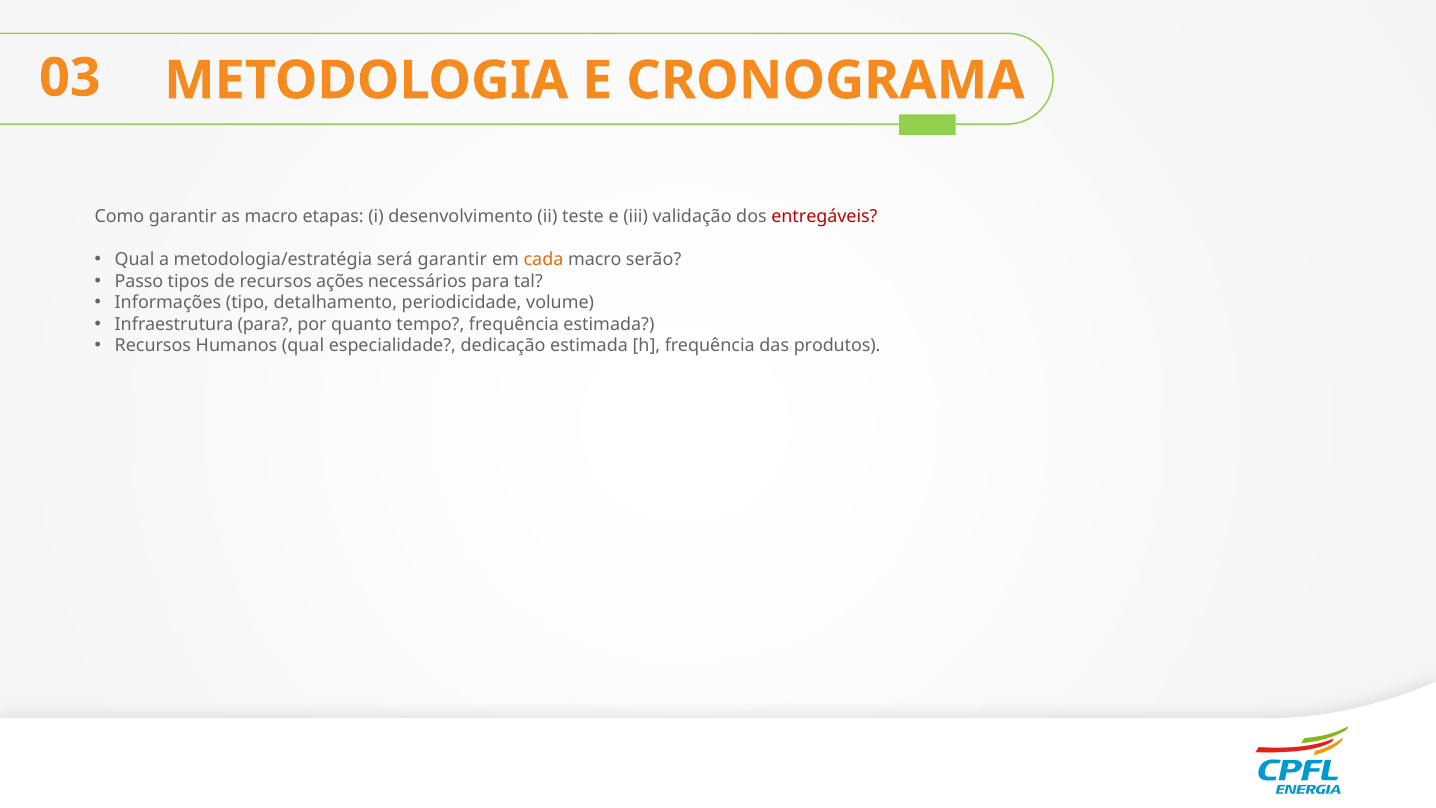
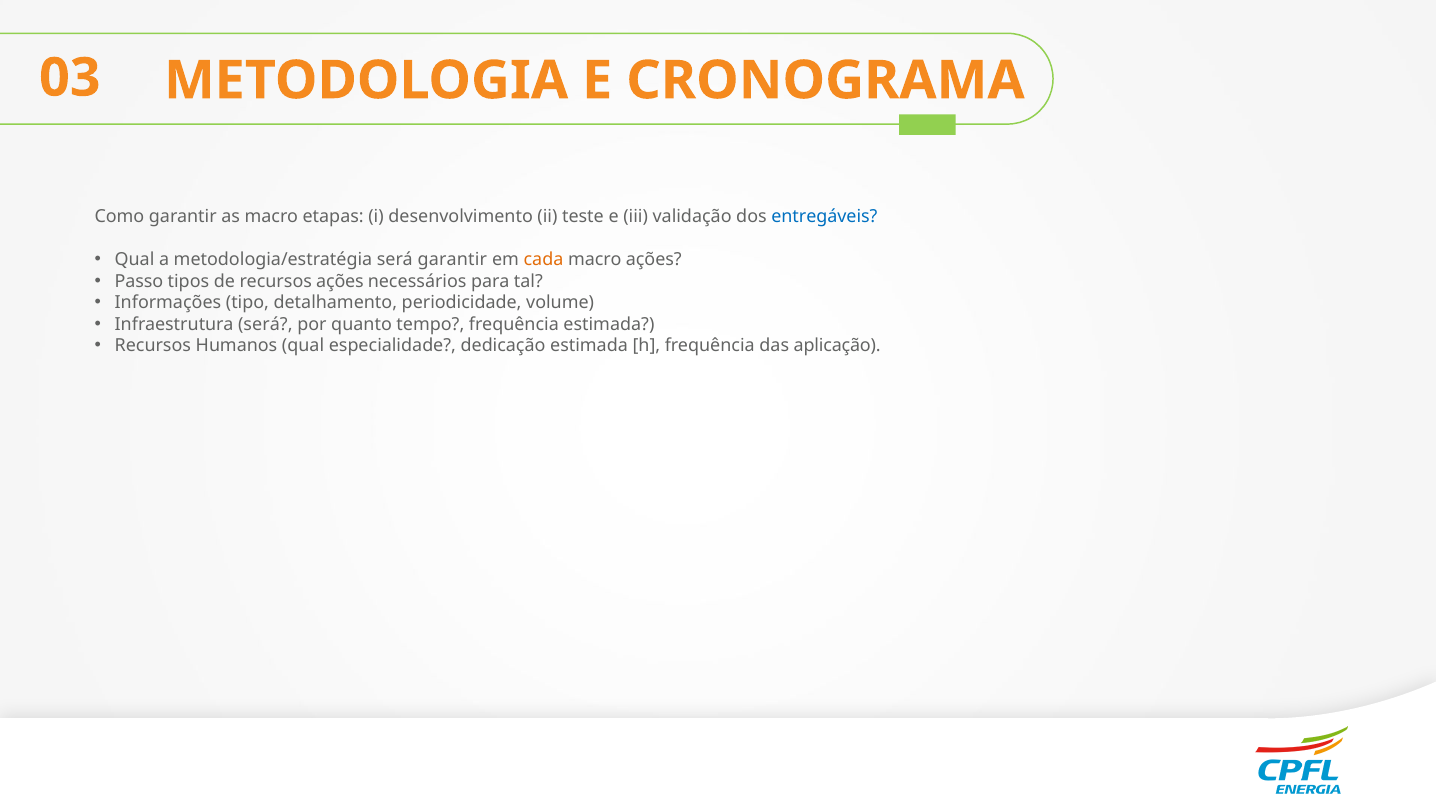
entregáveis colour: red -> blue (824, 216)
macro serão: serão -> ações (654, 260)
Infraestrutura para: para -> será (265, 324)
produtos: produtos -> aplicação (837, 346)
